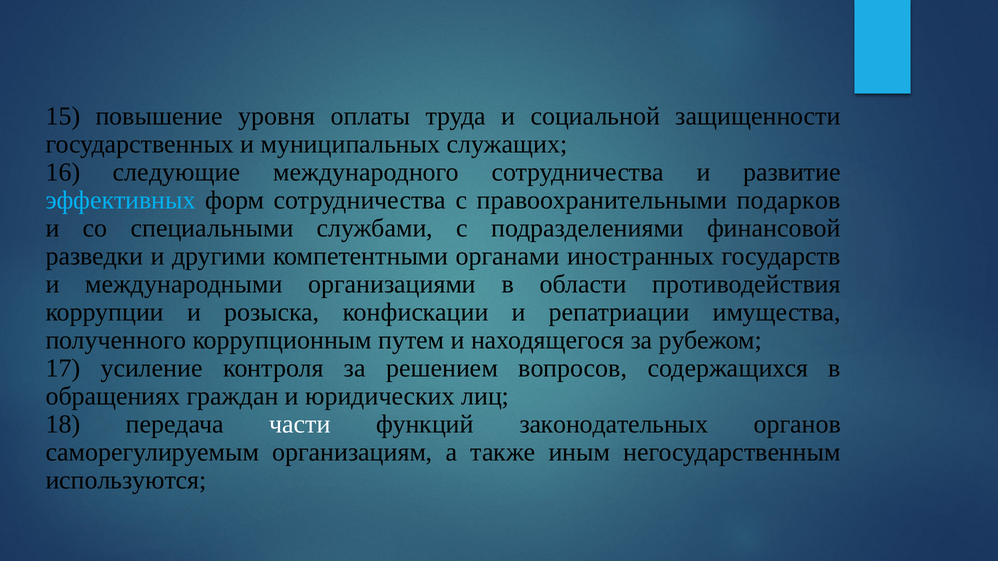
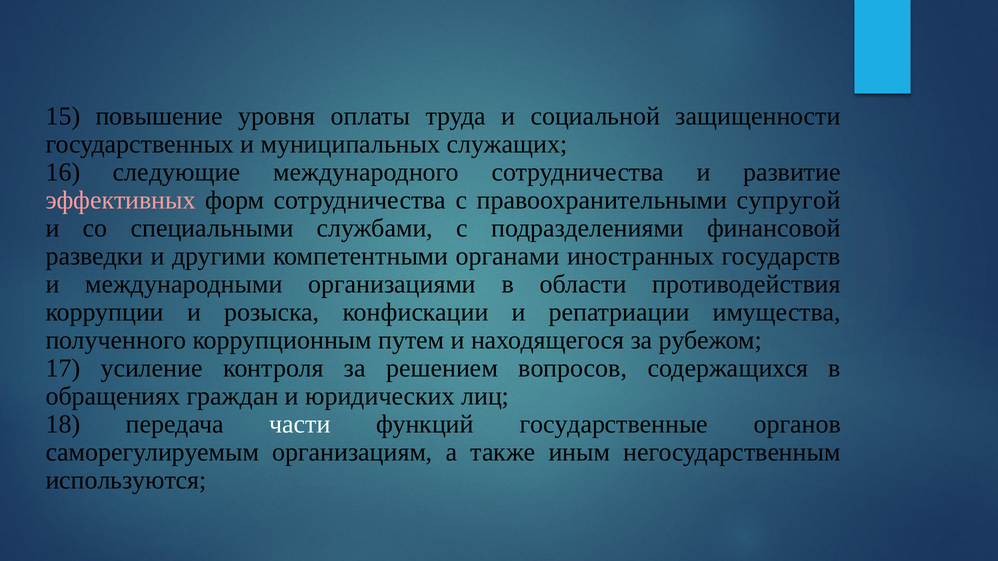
эффективных colour: light blue -> pink (121, 200)
подарков: подарков -> супругой (789, 200)
законодательных: законодательных -> государственные (614, 425)
